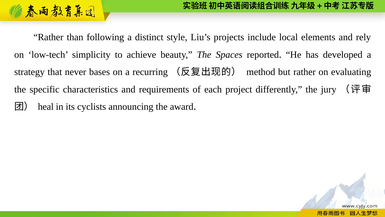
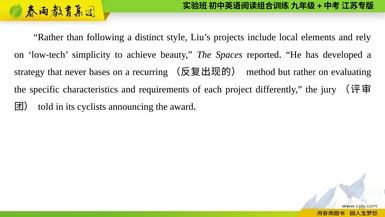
heal: heal -> told (46, 107)
